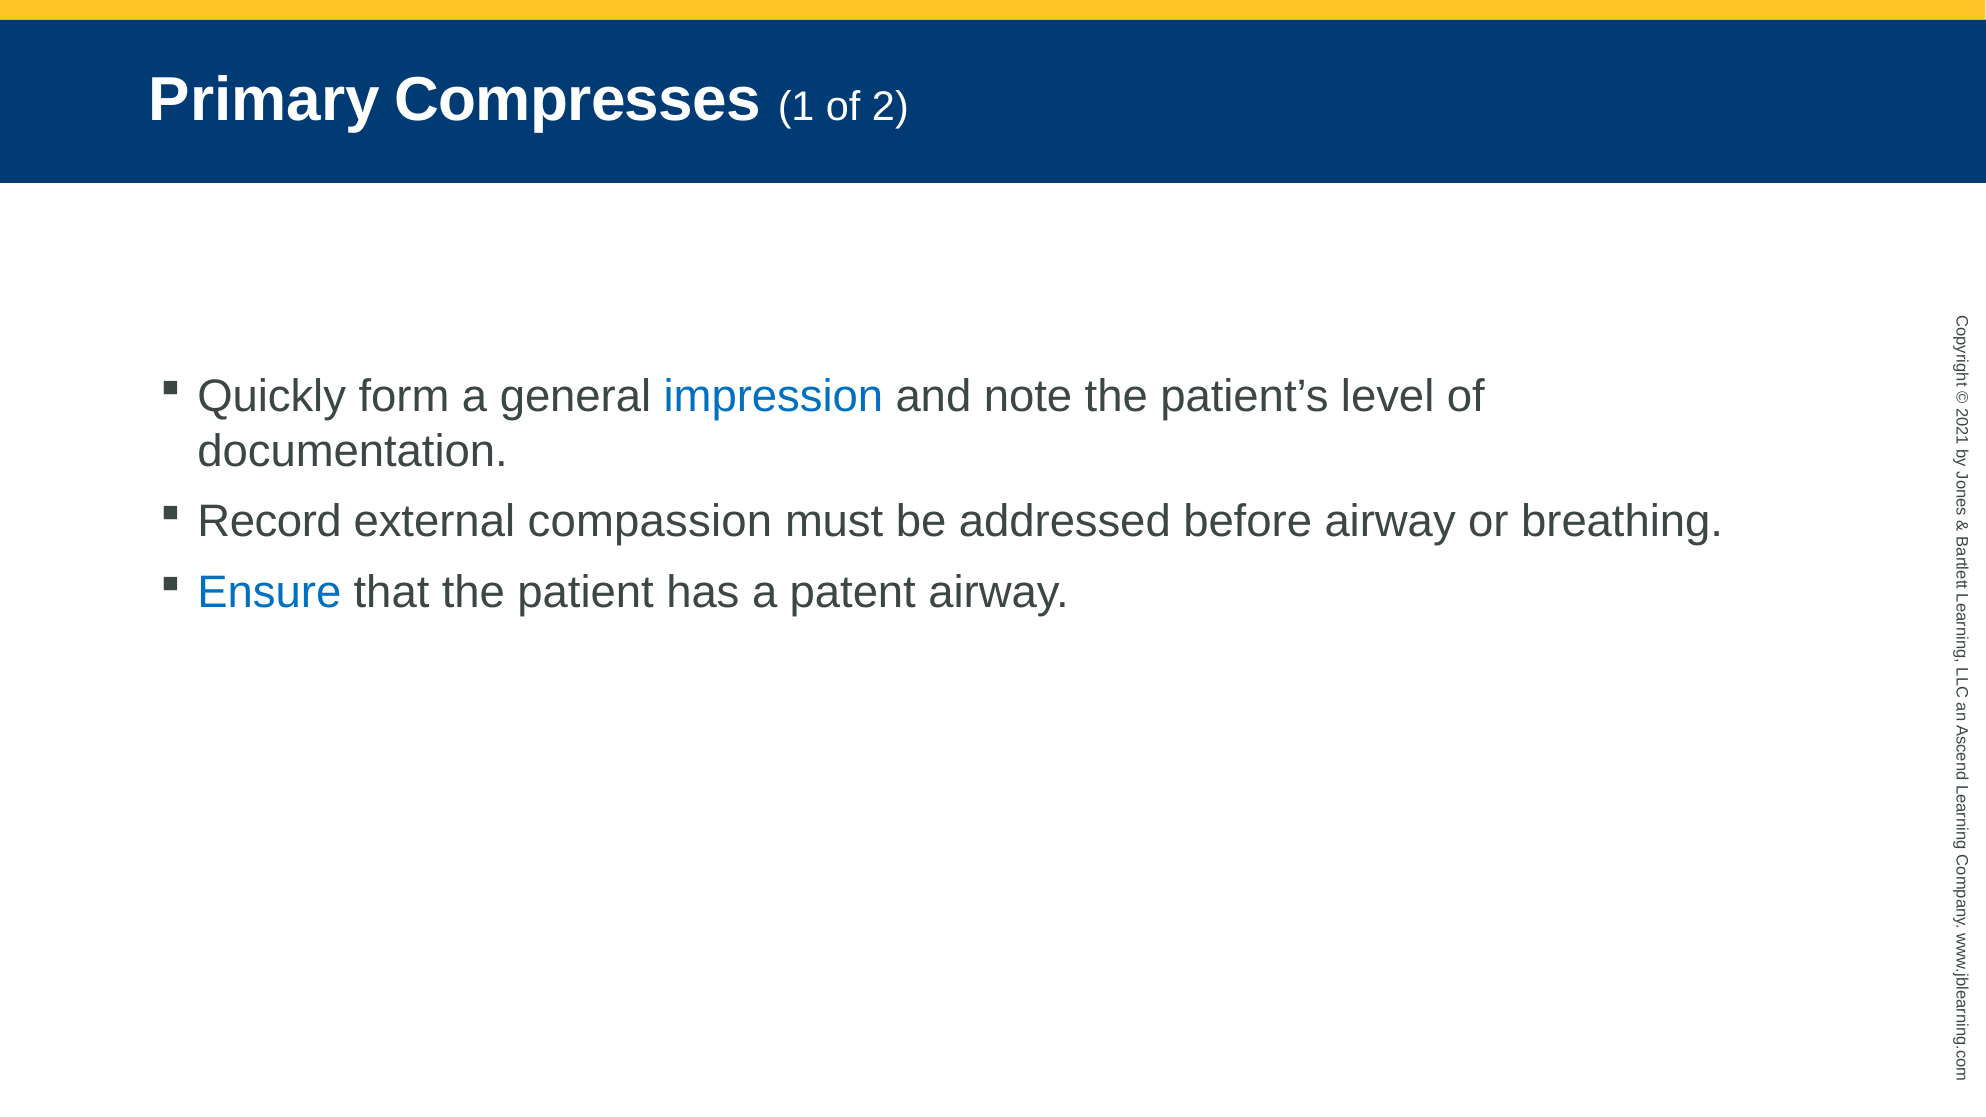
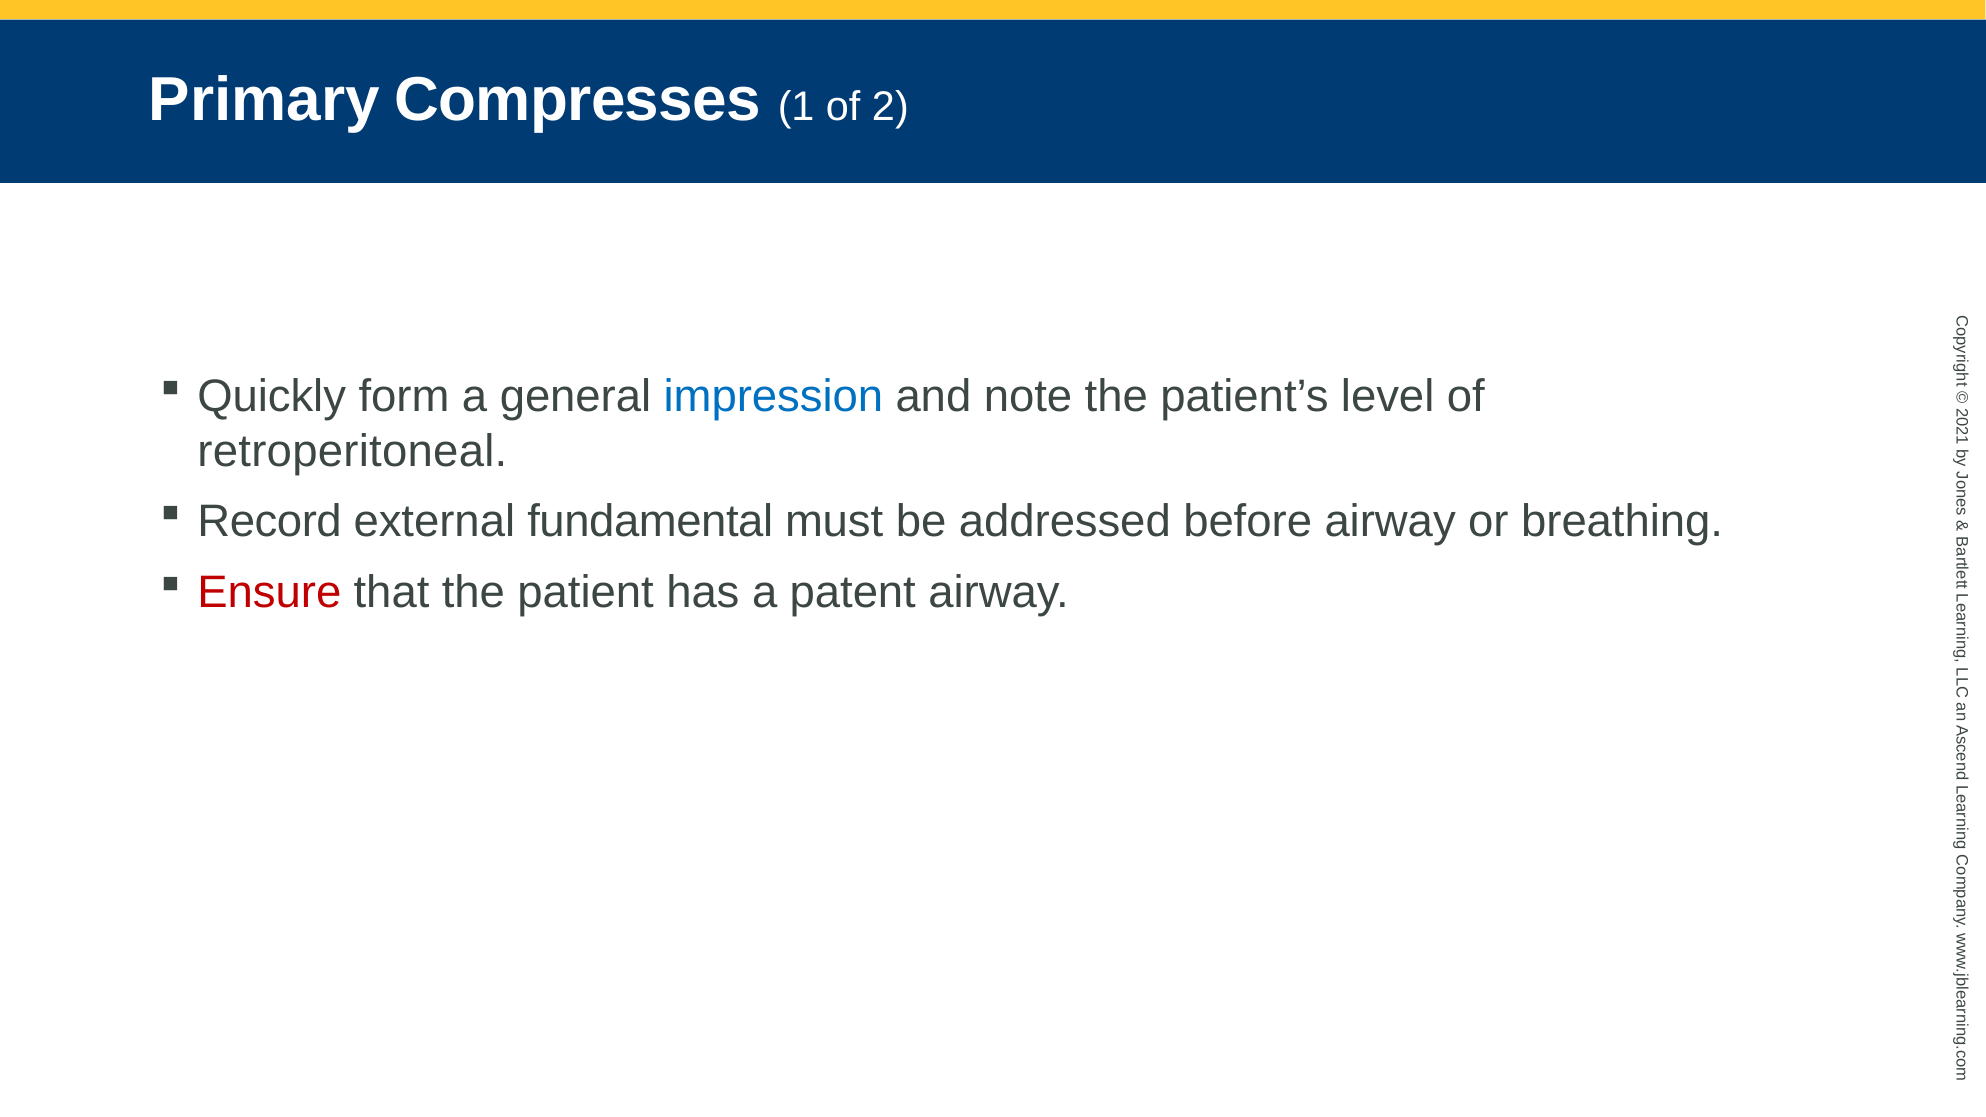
documentation: documentation -> retroperitoneal (352, 451)
compassion: compassion -> fundamental (650, 522)
Ensure colour: blue -> red (269, 593)
